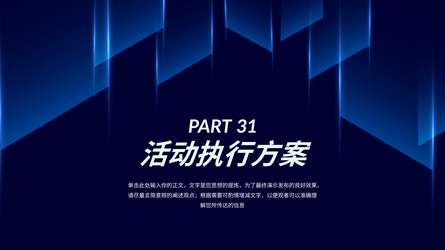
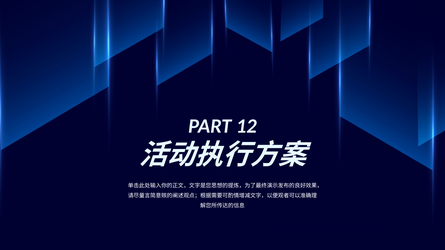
31: 31 -> 12 (246, 126)
